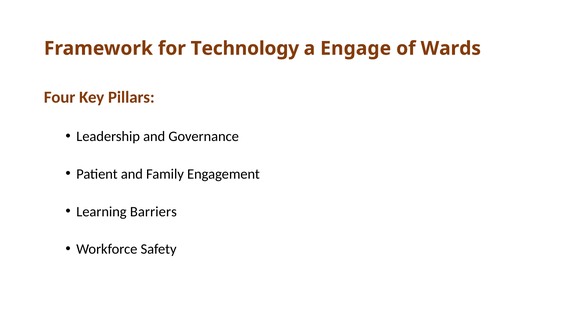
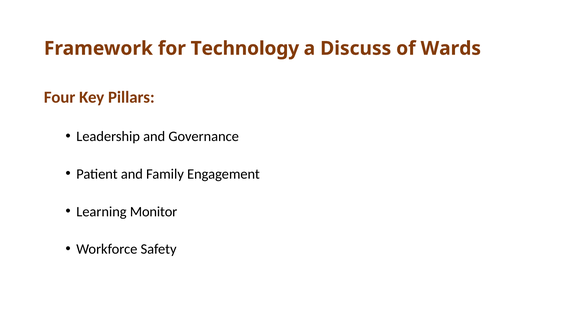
Engage: Engage -> Discuss (356, 48)
Barriers: Barriers -> Monitor (154, 212)
